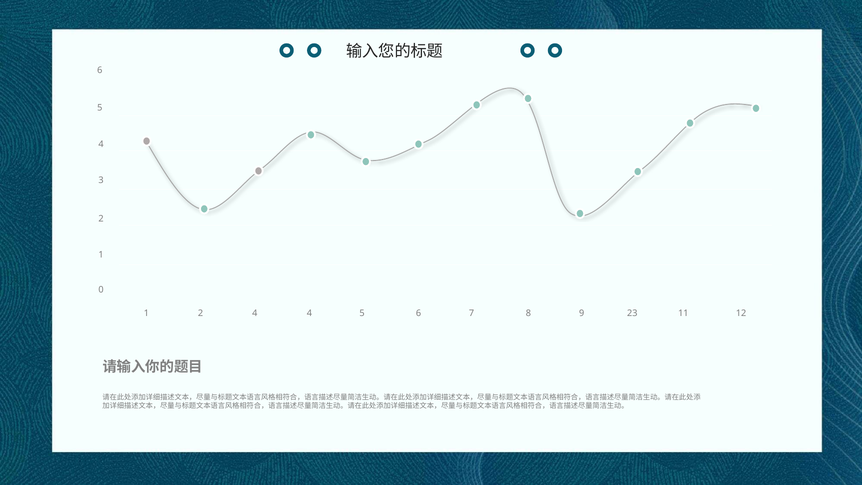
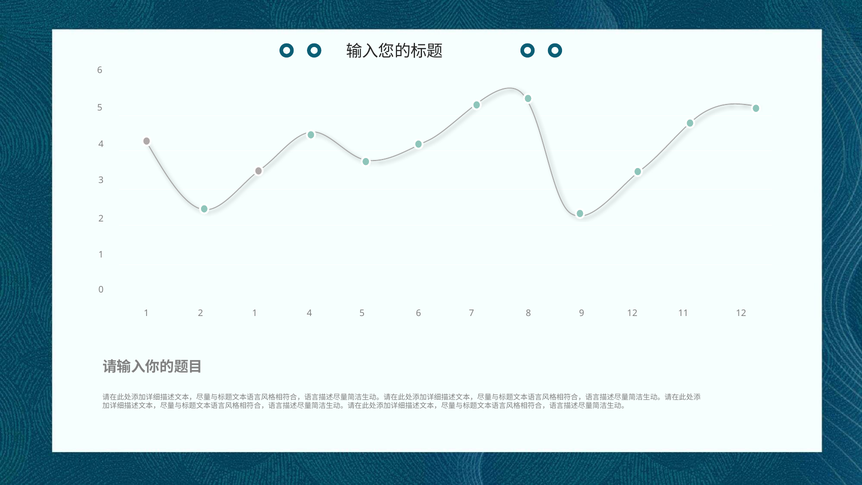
1 2 4: 4 -> 1 (255, 313)
9 23: 23 -> 12 (632, 313)
